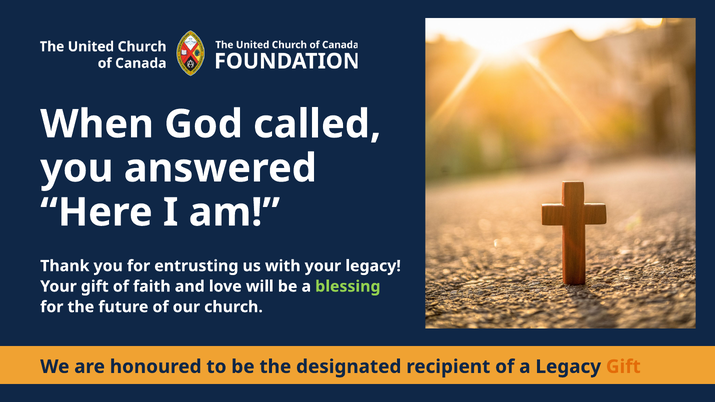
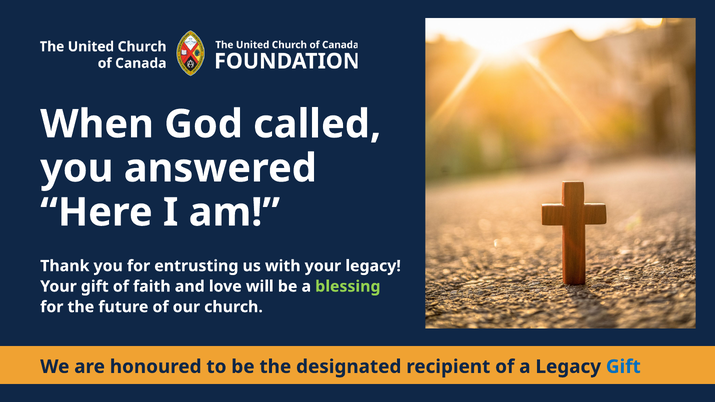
Gift colour: orange -> blue (623, 367)
